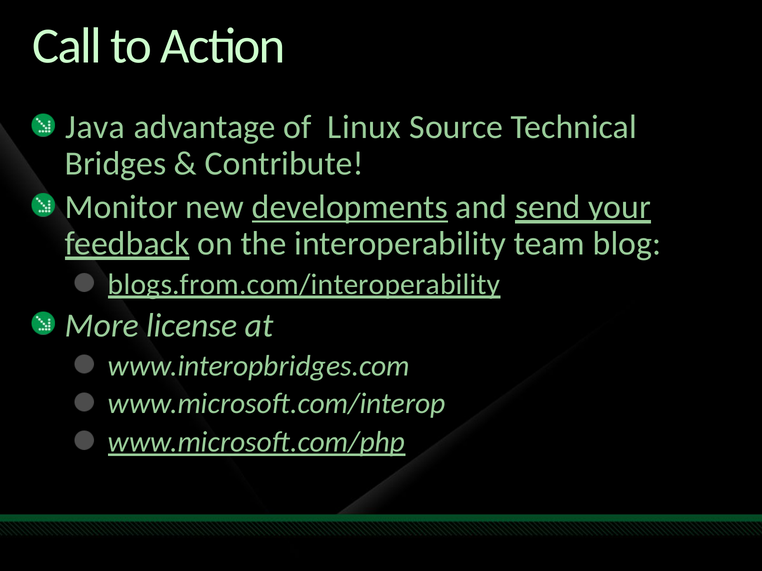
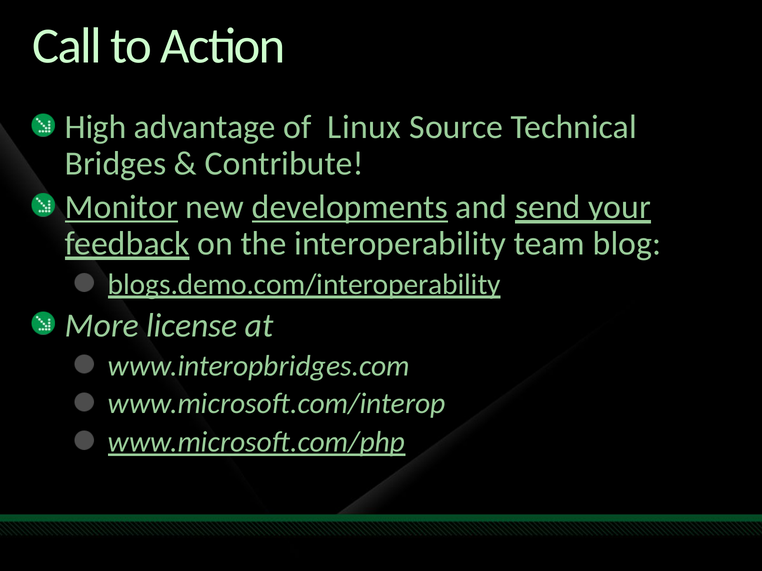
Java: Java -> High (96, 127)
Monitor underline: none -> present (121, 207)
blogs.from.com/interoperability: blogs.from.com/interoperability -> blogs.demo.com/interoperability (304, 285)
